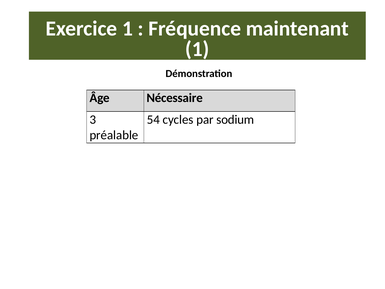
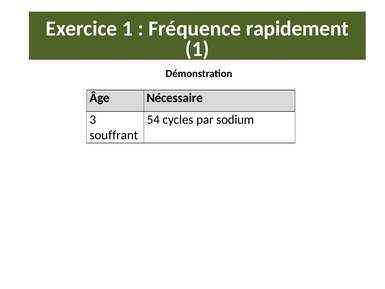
maintenant: maintenant -> rapidement (297, 29)
préalable: préalable -> souffrant (114, 135)
